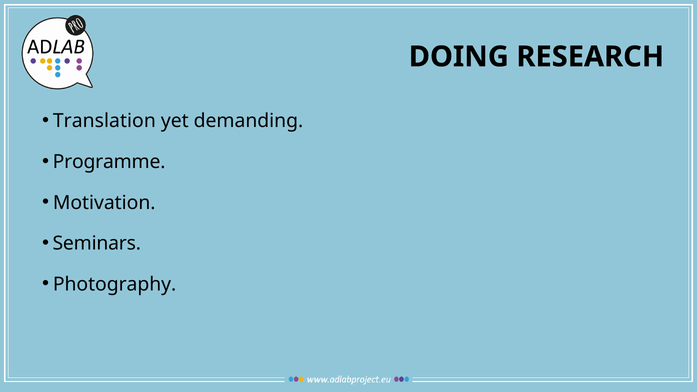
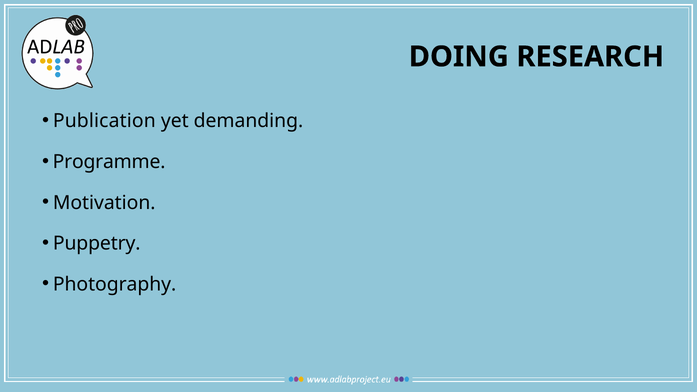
Translation: Translation -> Publication (104, 121)
Seminars: Seminars -> Puppetry (97, 243)
